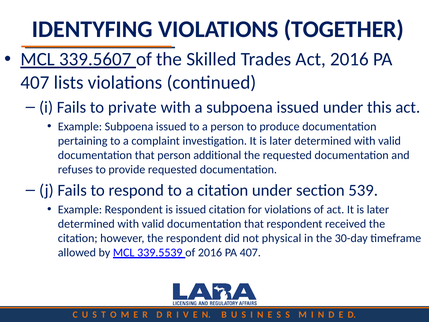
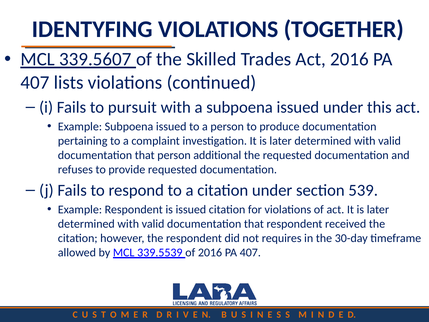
private: private -> pursuit (132, 107)
physical: physical -> requires (282, 238)
